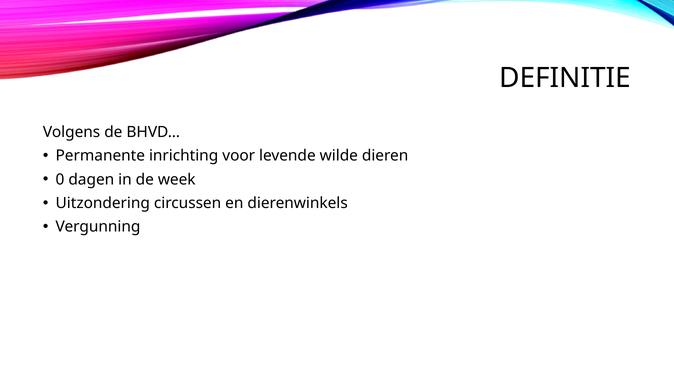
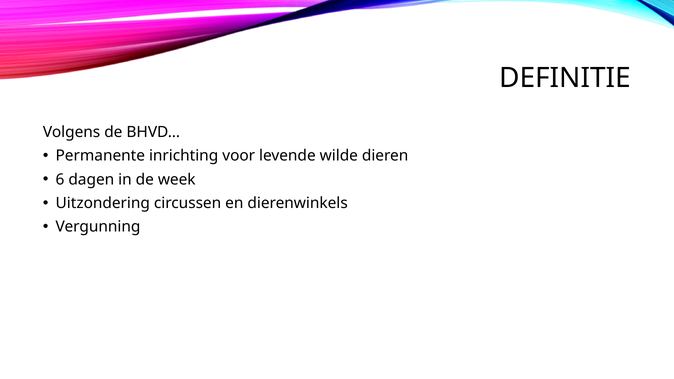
0: 0 -> 6 (60, 179)
